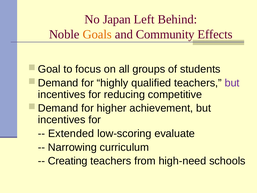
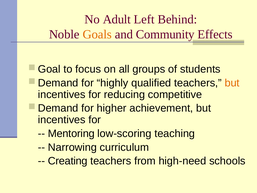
Japan: Japan -> Adult (117, 19)
but colour: purple -> orange (232, 83)
Extended: Extended -> Mentoring (71, 133)
evaluate: evaluate -> teaching (175, 133)
